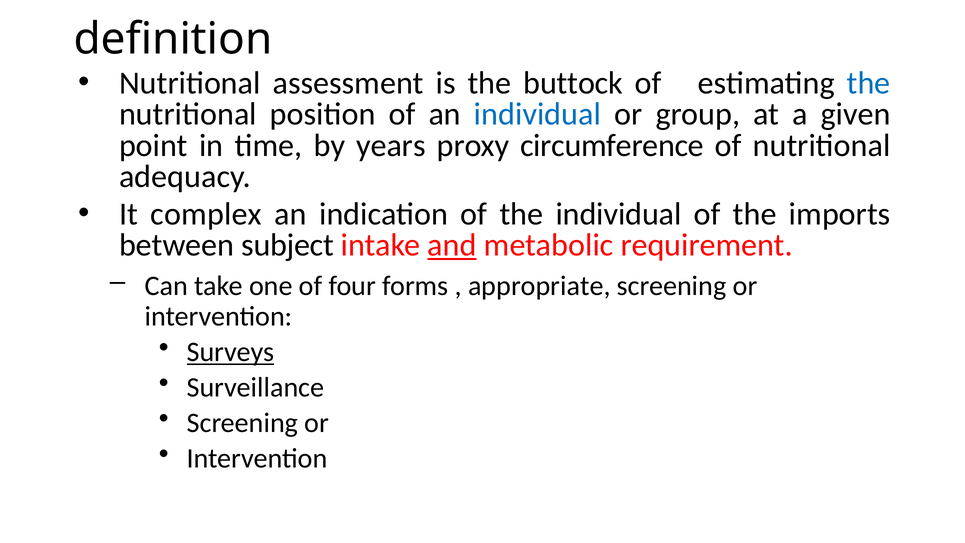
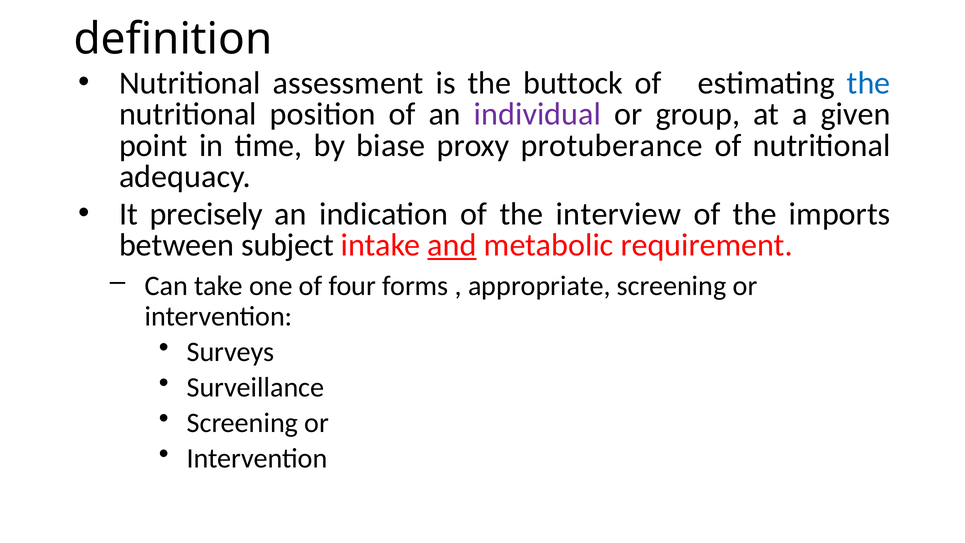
individual colour: blue -> purple (537, 114)
years: years -> biase (391, 146)
circumference: circumference -> protuberance (612, 146)
complex: complex -> precisely (206, 214)
the individual: individual -> interview (618, 214)
Surveys underline: present -> none (230, 352)
